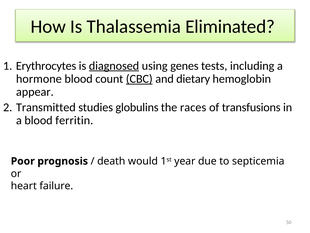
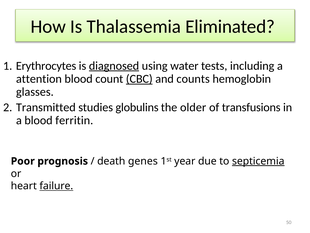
genes: genes -> water (184, 66)
hormone: hormone -> attention (39, 79)
dietary: dietary -> counts (193, 79)
appear: appear -> glasses (35, 92)
races: races -> older (193, 107)
would: would -> genes (143, 161)
septicemia underline: none -> present (258, 161)
failure underline: none -> present (56, 186)
